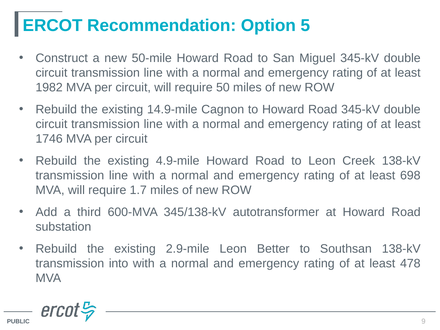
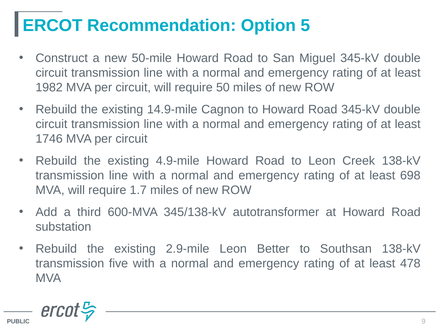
into: into -> five (118, 263)
